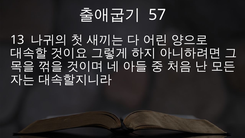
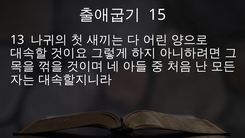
57: 57 -> 15 (157, 15)
